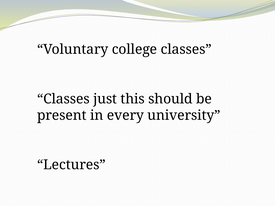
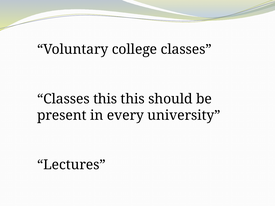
Classes just: just -> this (105, 99)
